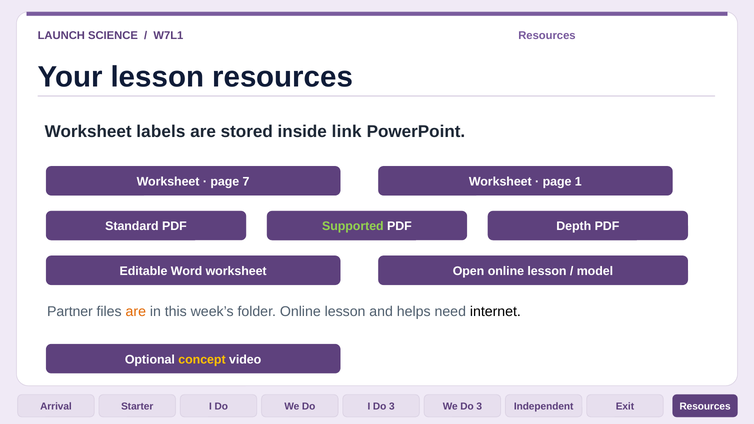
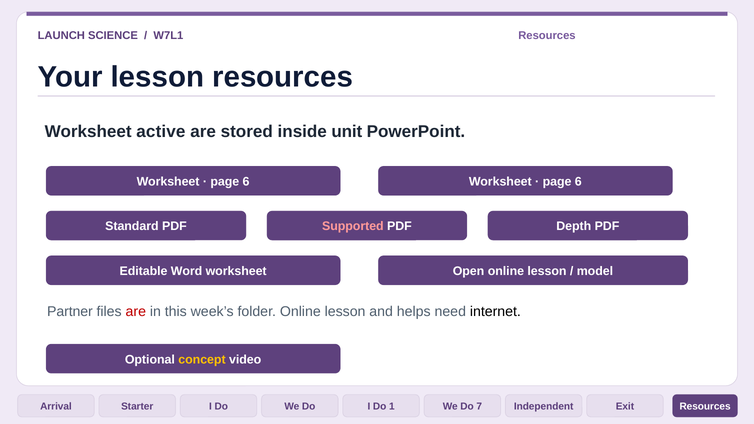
labels: labels -> active (161, 132)
link: link -> unit (347, 132)
7: 7 -> 6 (246, 182)
1: 1 -> 6 (578, 182)
Supported colour: light green -> pink (353, 226)
are colour: orange -> red (136, 312)
I Do 3: 3 -> 1 (392, 407)
We Do 3: 3 -> 7 (479, 407)
